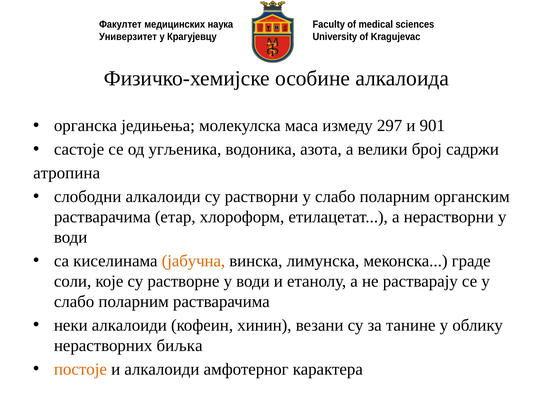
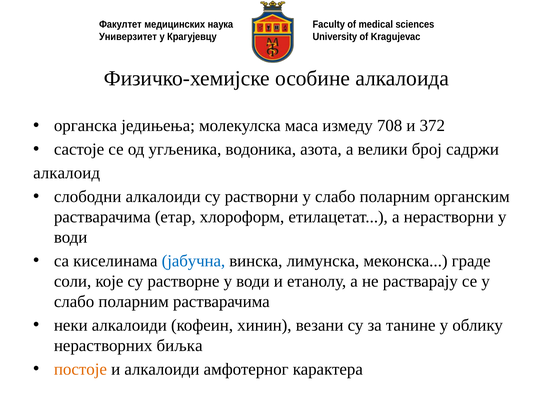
297: 297 -> 708 (390, 126)
901: 901 -> 372 (432, 126)
атропина: атропина -> алкалоид (67, 173)
јабучна colour: orange -> blue (193, 261)
